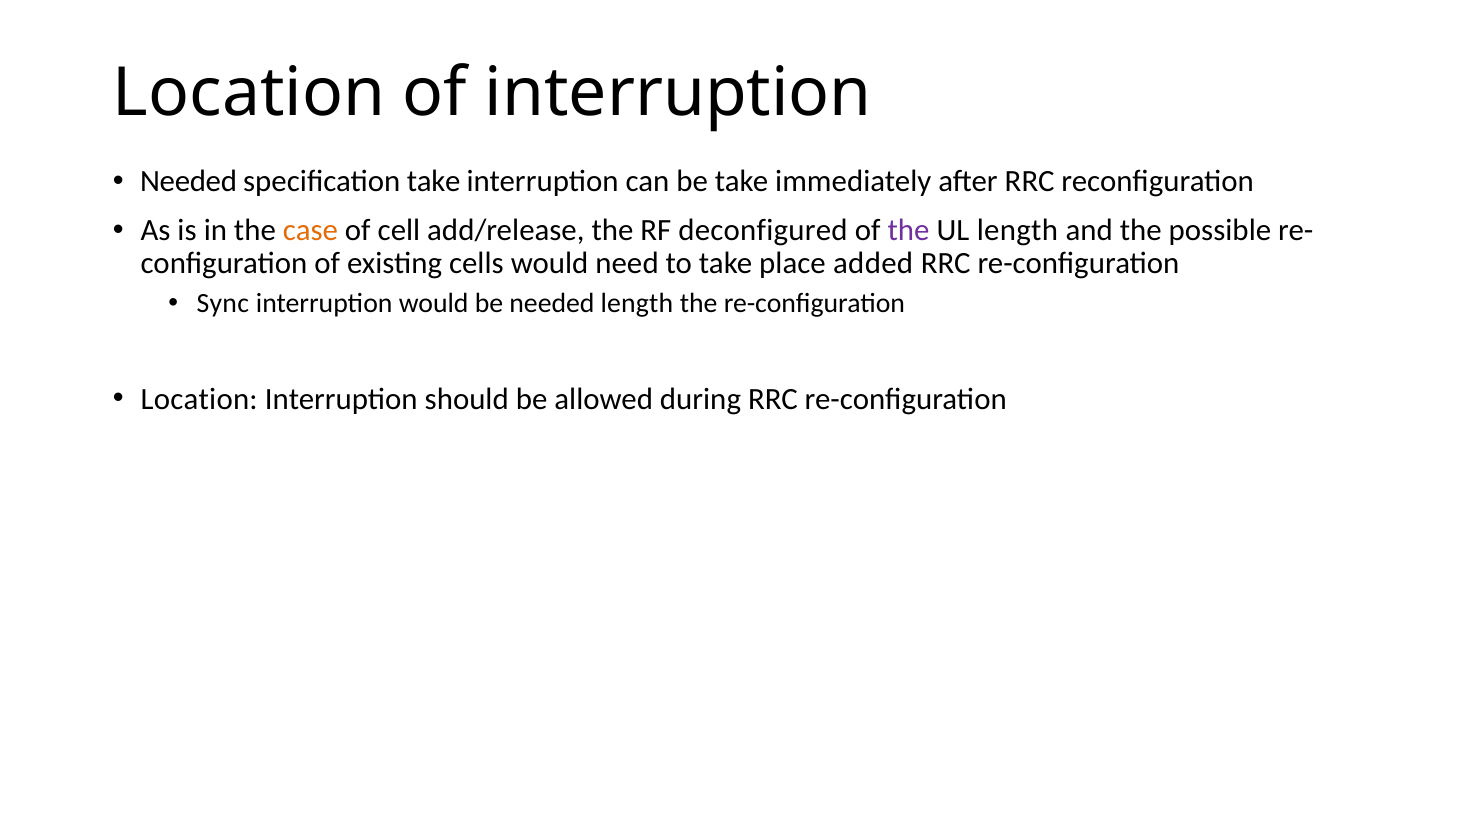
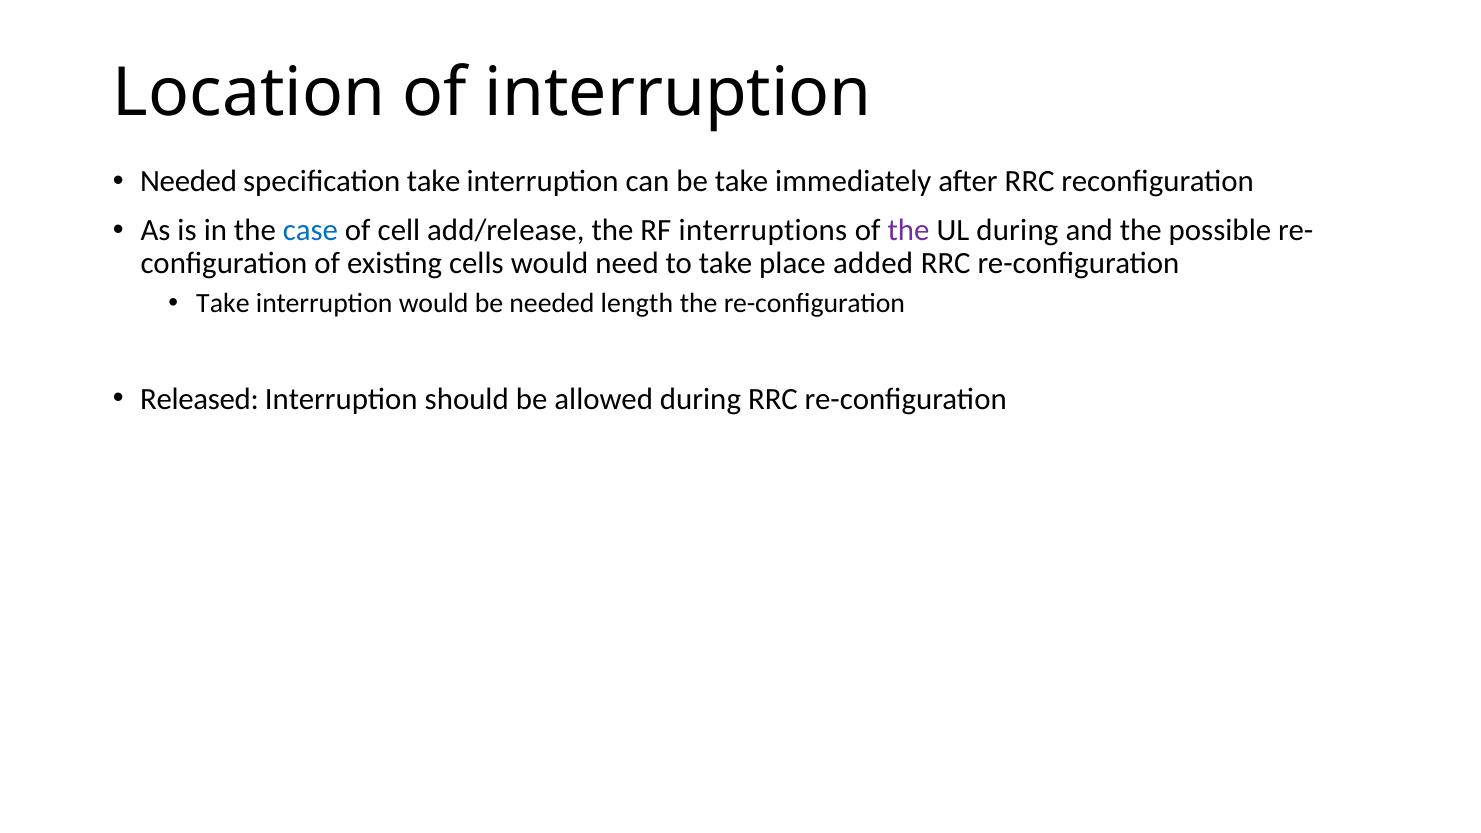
case colour: orange -> blue (310, 230)
deconfigured: deconfigured -> interruptions (763, 230)
UL length: length -> during (1017, 230)
Sync: Sync -> Take (223, 303)
Location: Location -> Released (199, 399)
